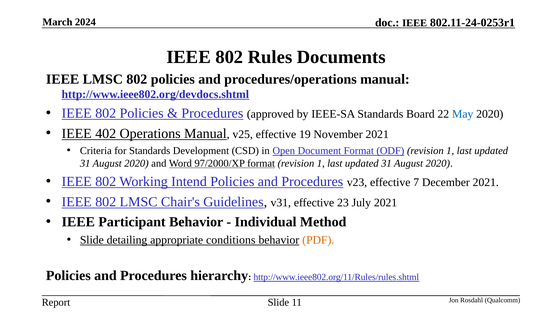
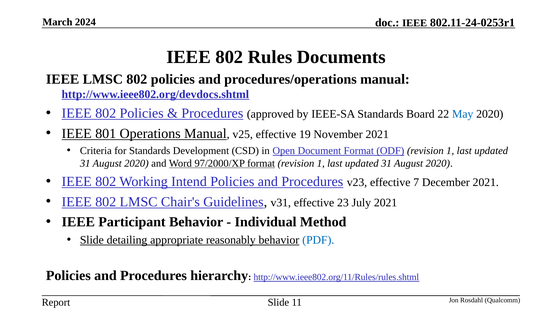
402: 402 -> 801 (106, 134)
conditions: conditions -> reasonably (231, 240)
PDF colour: orange -> blue (318, 240)
